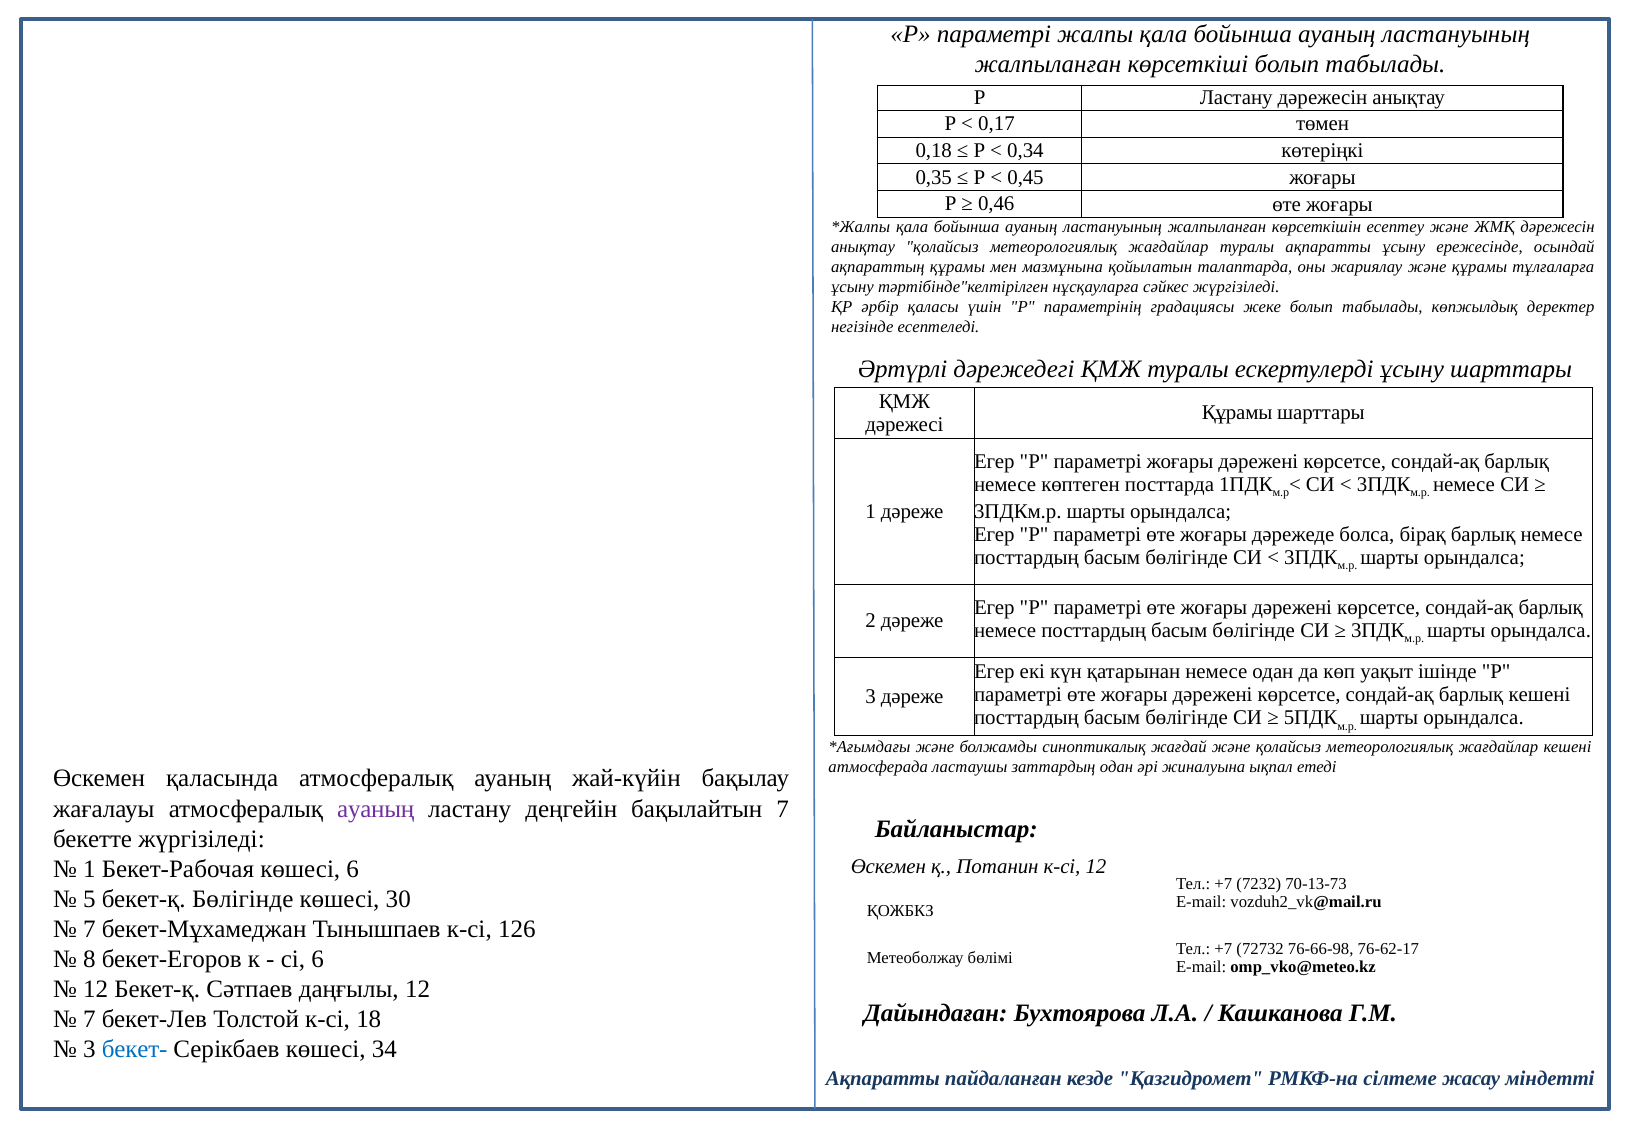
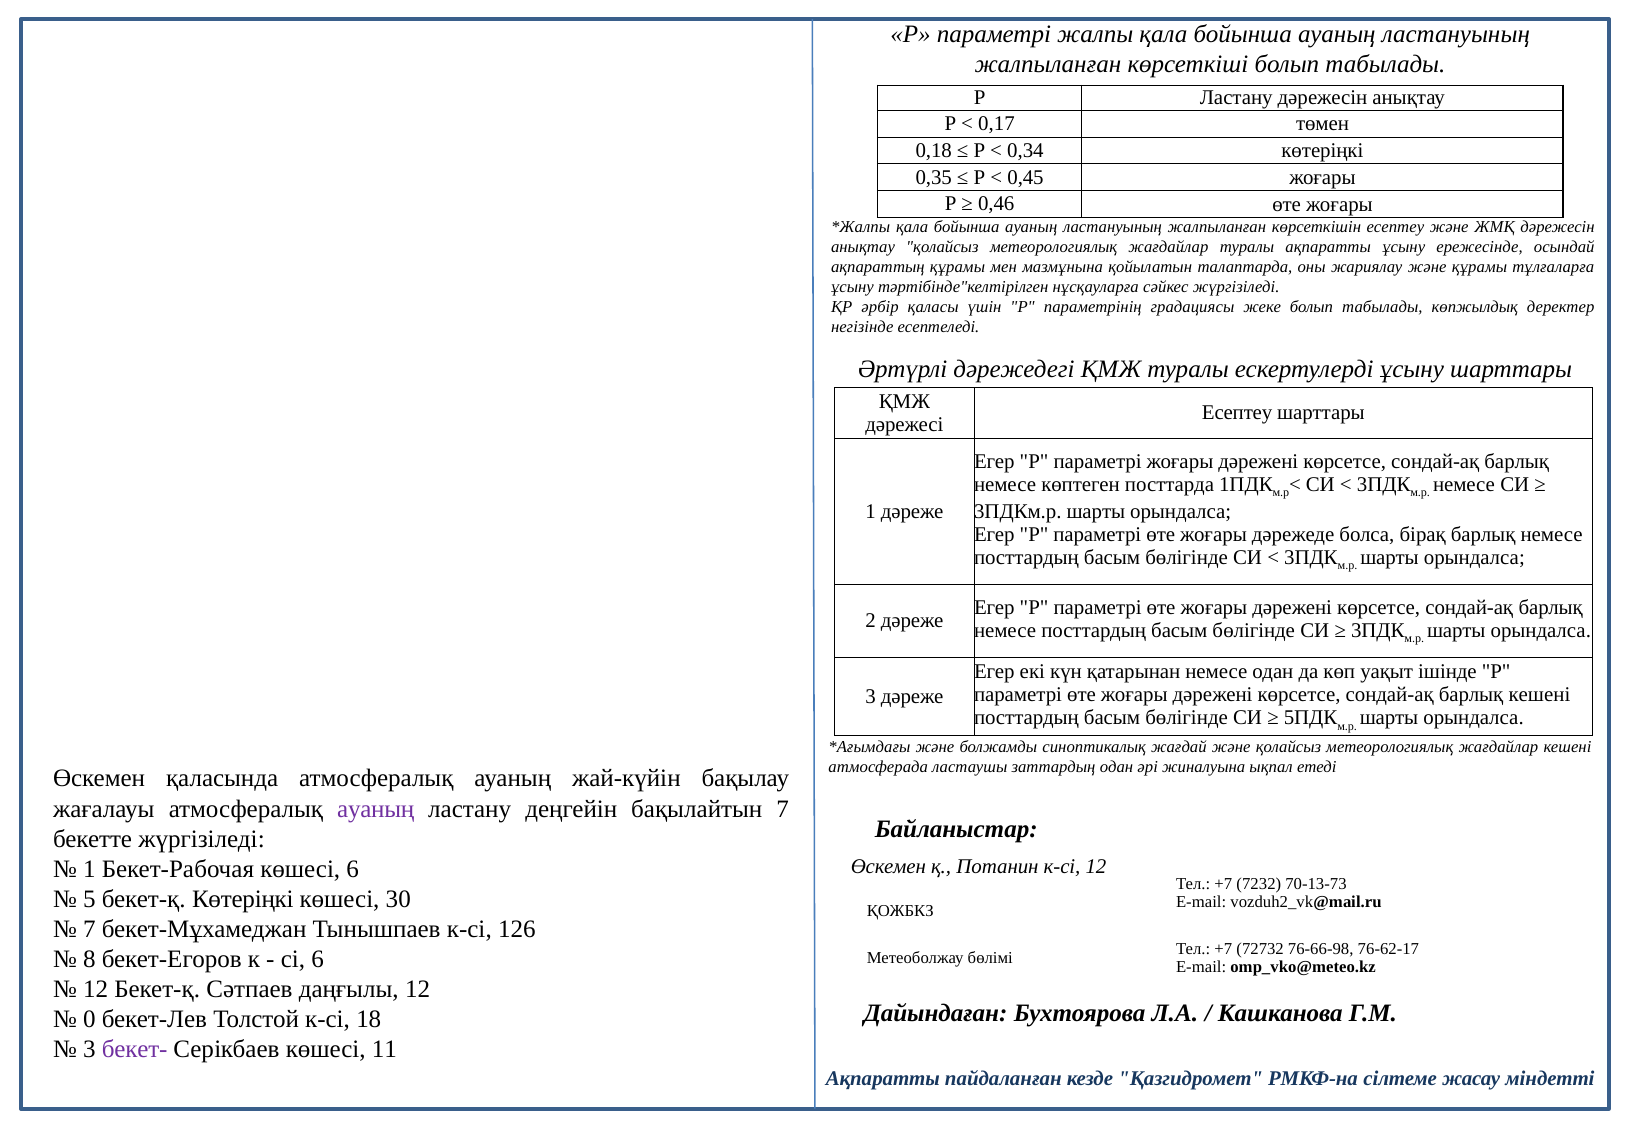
Құрамы: Құрамы -> Есептеу (1237, 413)
бекет-қ Бөлігінде: Бөлігінде -> Көтеріңкі (243, 899)
7: 7 -> 0 (89, 1020)
бекет- colour: blue -> purple (135, 1050)
34: 34 -> 11 (384, 1050)
